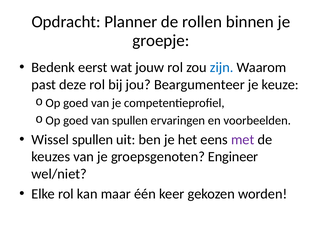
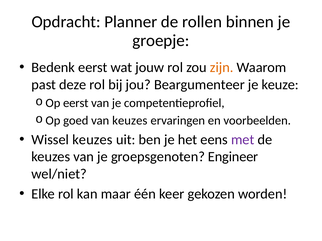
zijn colour: blue -> orange (222, 68)
goed: goed -> eerst (76, 103)
van spullen: spullen -> keuzes (130, 121)
Wissel spullen: spullen -> keuzes (92, 140)
